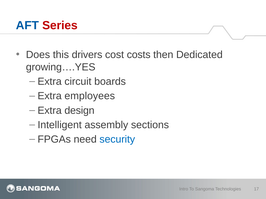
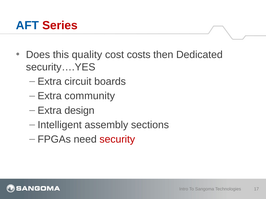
drivers: drivers -> quality (87, 55)
growing….YES: growing….YES -> security….YES (61, 67)
employees: employees -> community (90, 96)
security colour: blue -> red (117, 140)
